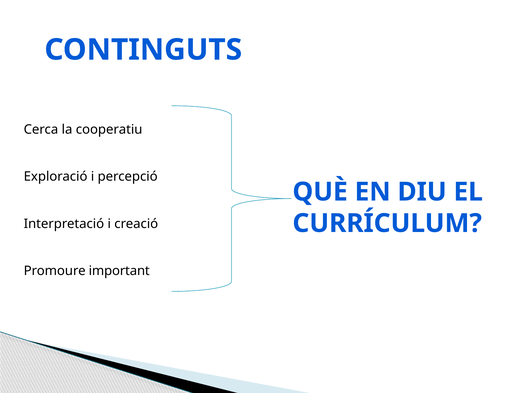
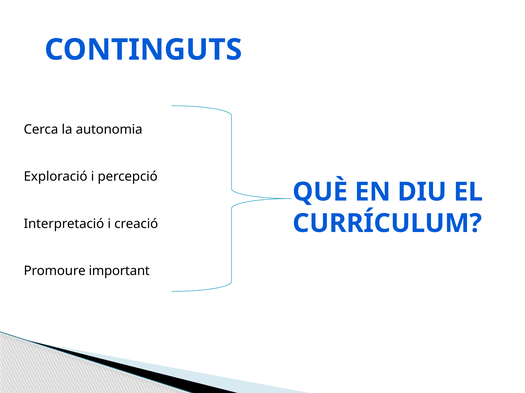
cooperatiu: cooperatiu -> autonomia (109, 130)
